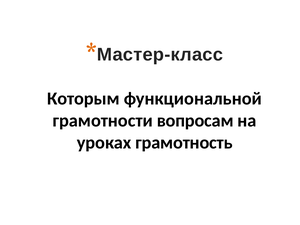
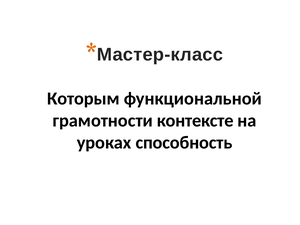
вопросам: вопросам -> контексте (195, 121)
грамотность: грамотность -> способность (184, 143)
